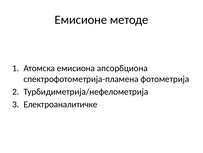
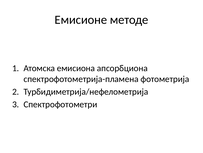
Електроаналитичке: Електроаналитичке -> Спектрофотометри (60, 104)
